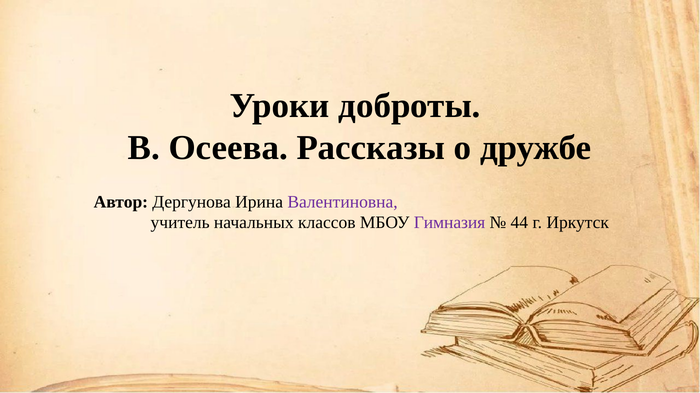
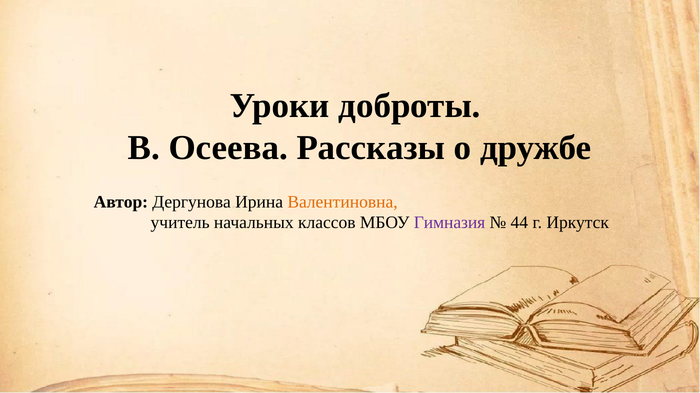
Валентиновна colour: purple -> orange (343, 202)
